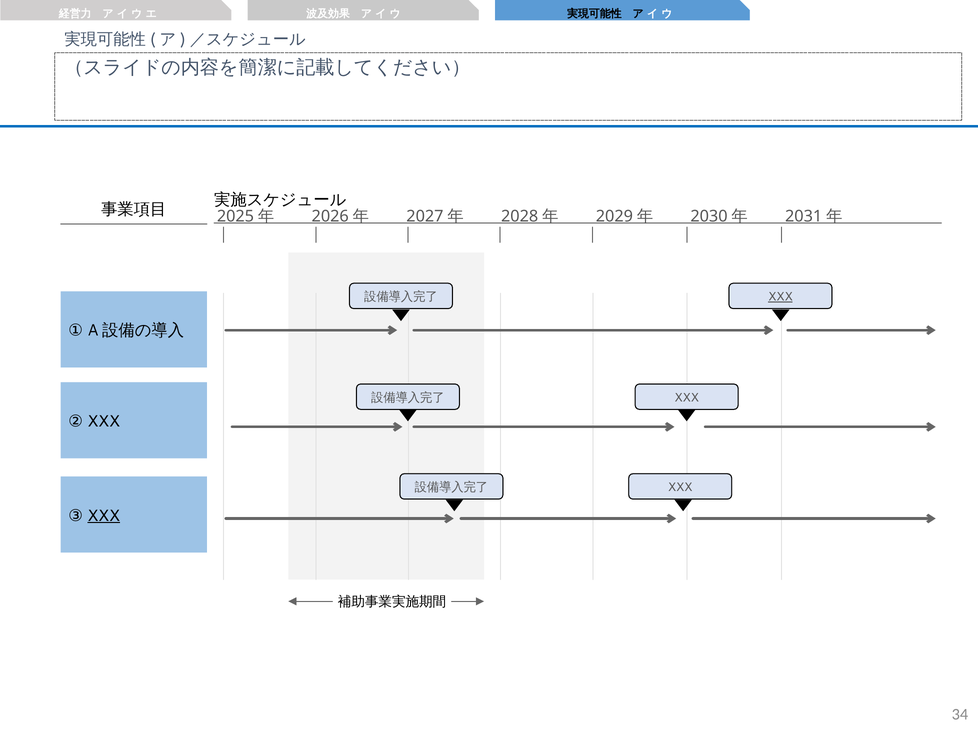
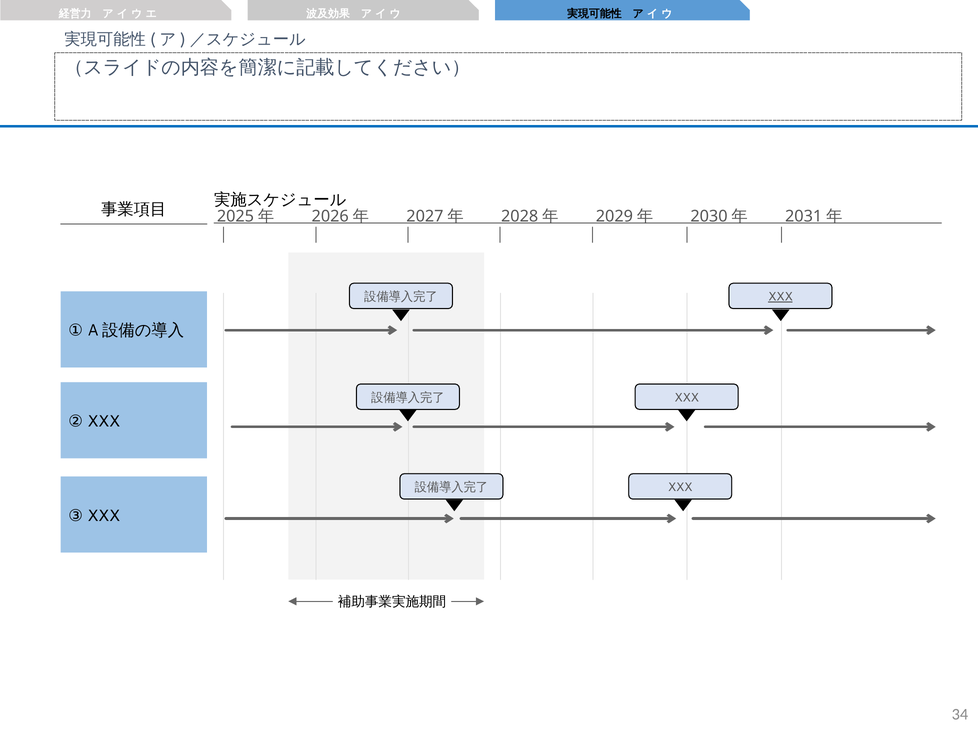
XXX underline: present -> none (104, 516)
